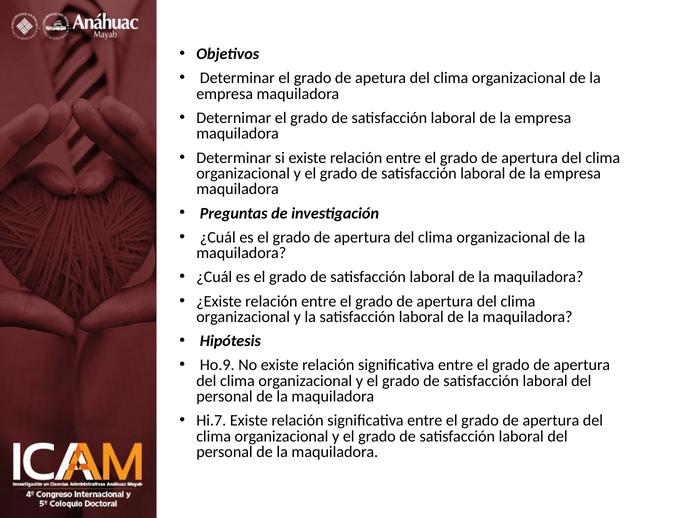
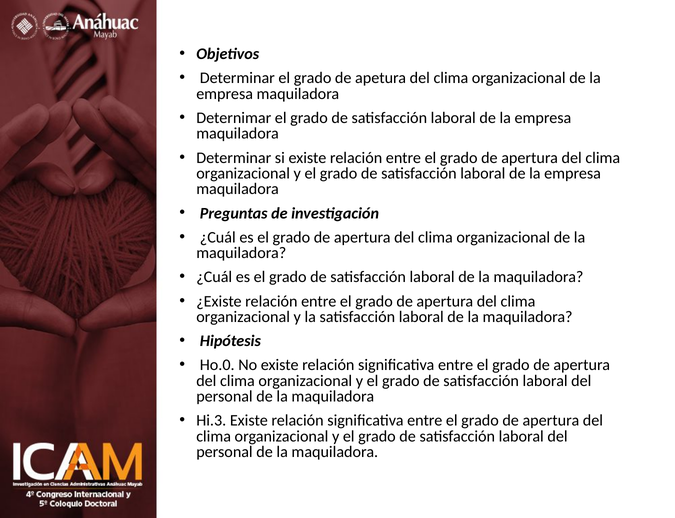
Ho.9: Ho.9 -> Ho.0 (217, 365)
Hi.7: Hi.7 -> Hi.3 (211, 421)
